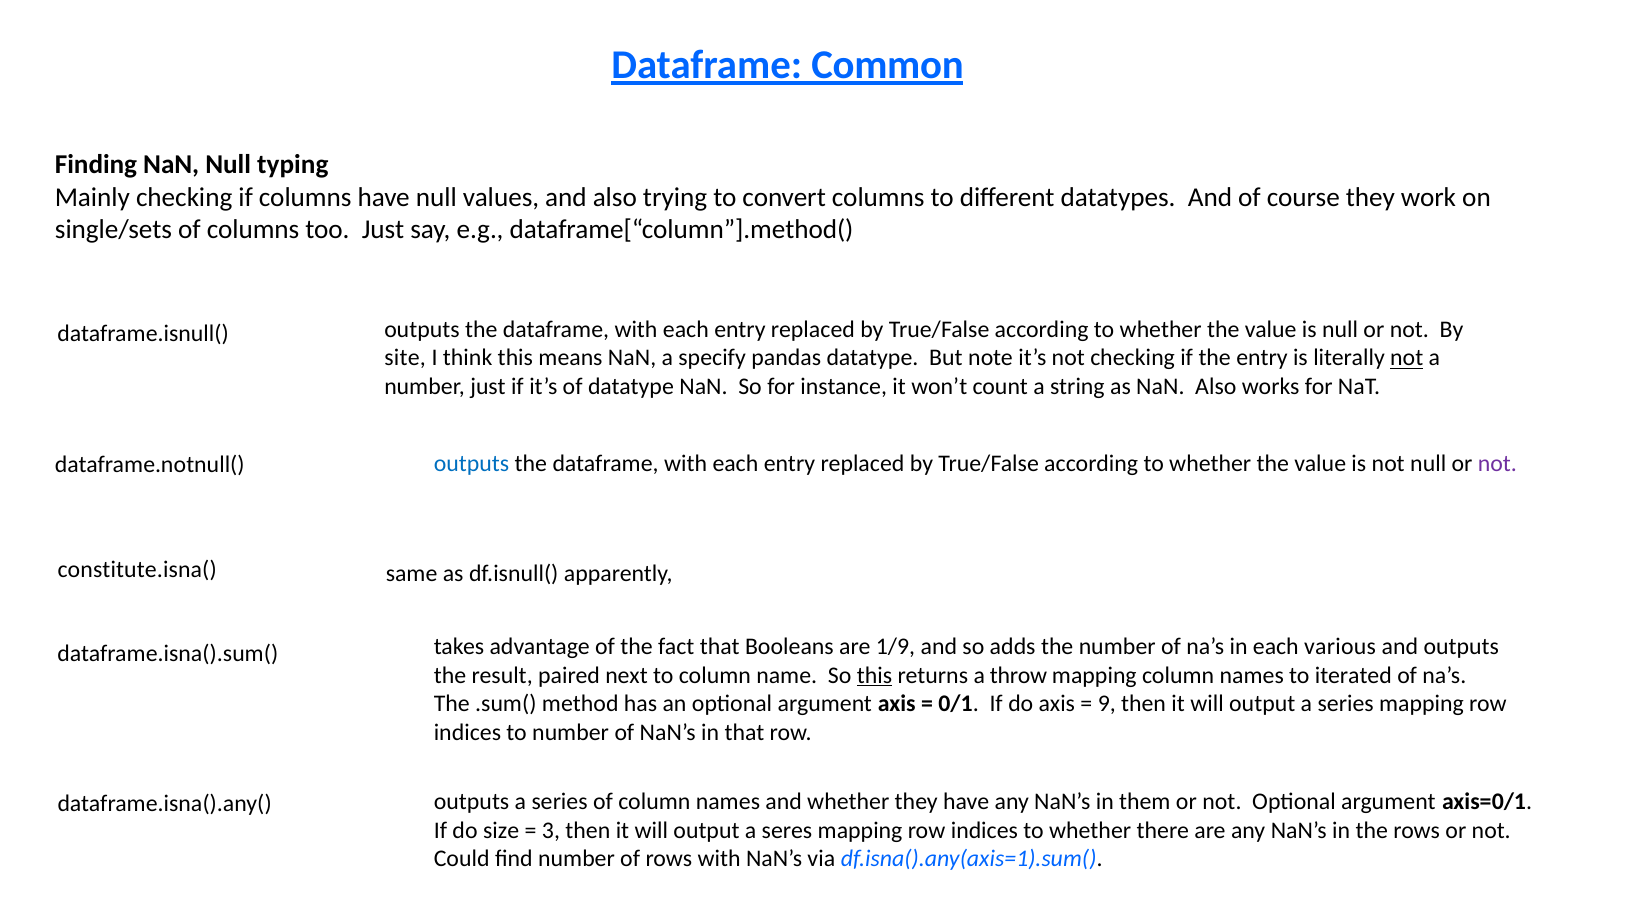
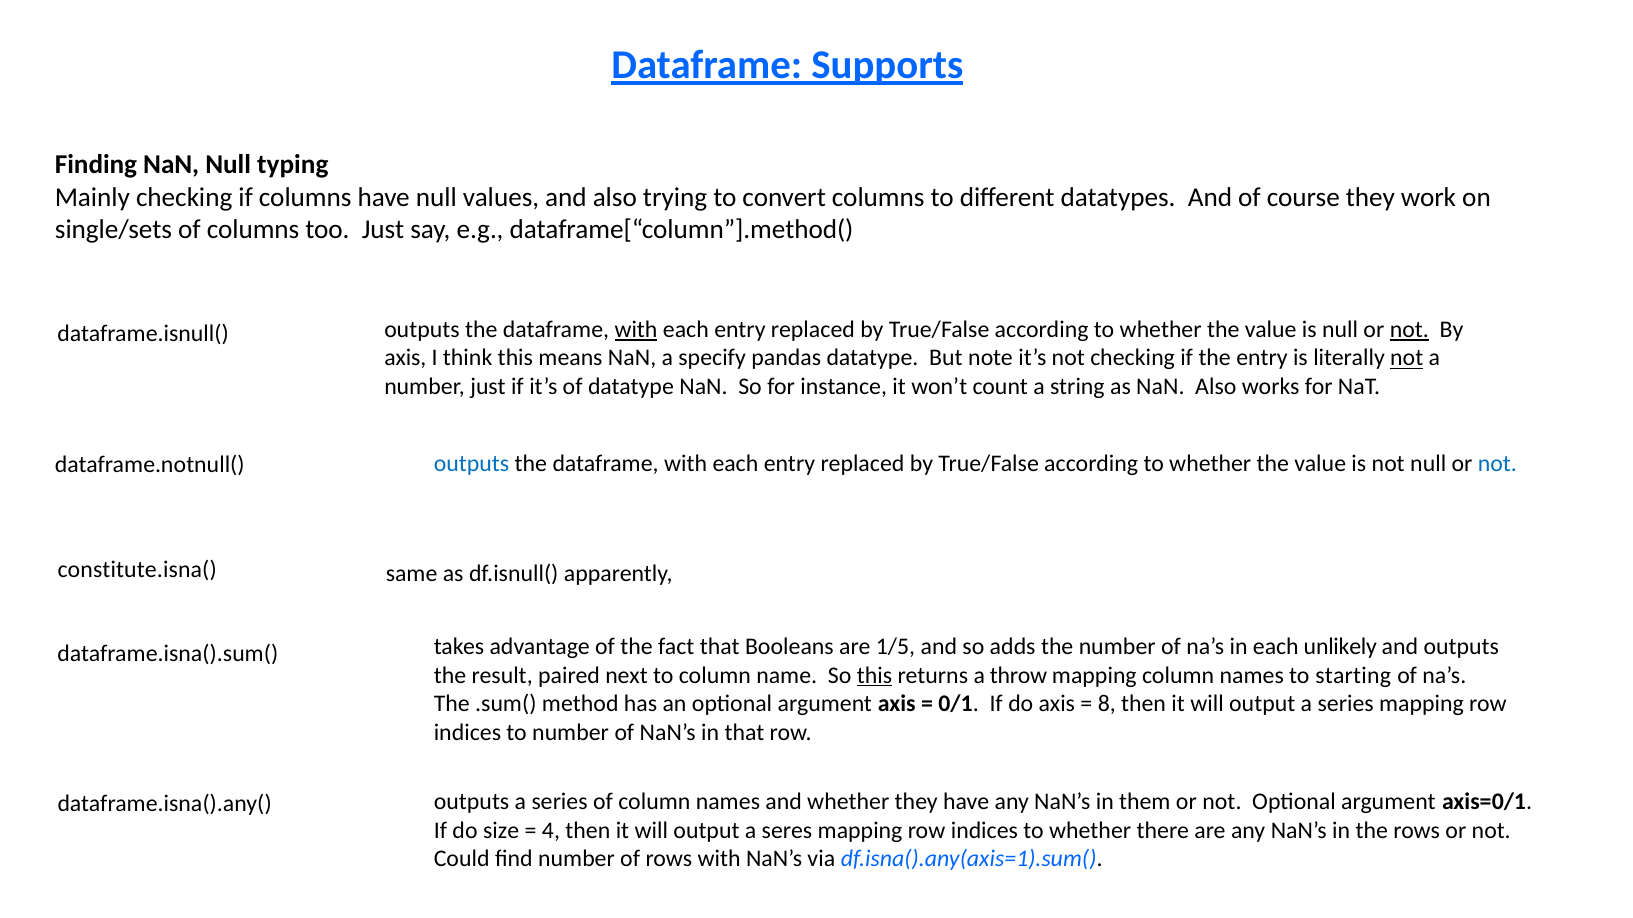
Common: Common -> Supports (887, 66)
with underline: none -> present (636, 330)
not underline: none -> present (1409, 330)
site: site -> axis (405, 358)
not colour: purple -> blue (1497, 464)
1/9: 1/9 -> 1/5 (896, 647)
various: various -> unlikely (1340, 647)
iterated: iterated -> starting (1353, 676)
9: 9 -> 8 (1107, 704)
3: 3 -> 4 (551, 831)
